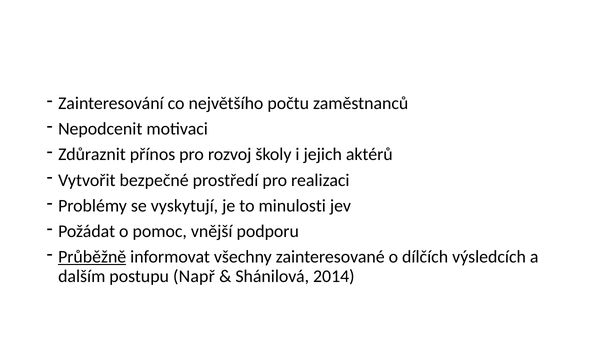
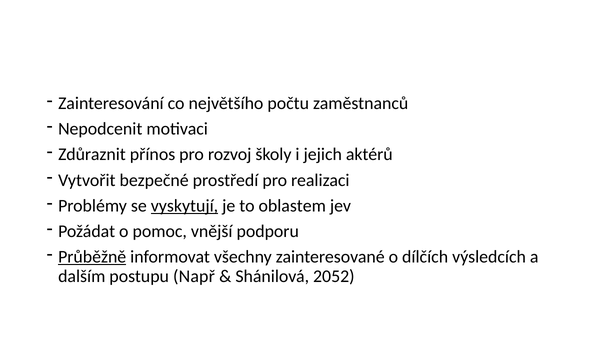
vyskytují underline: none -> present (185, 206)
minulosti: minulosti -> oblastem (292, 206)
2014: 2014 -> 2052 (334, 276)
